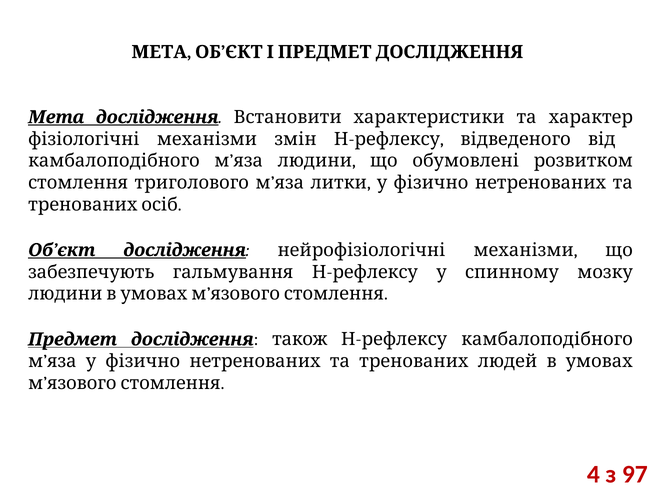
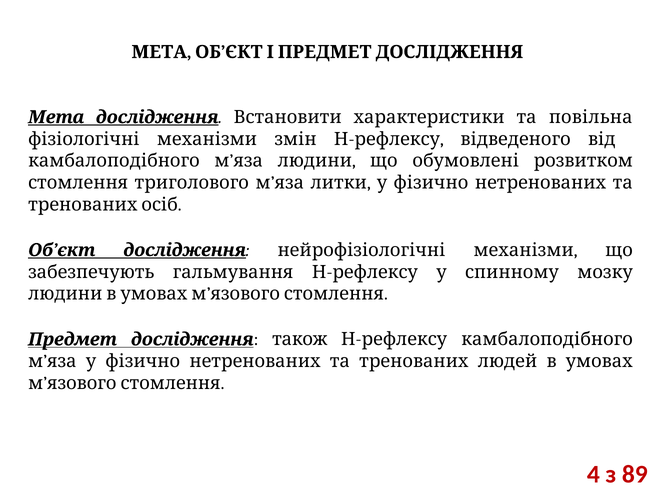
характер: характер -> повільна (591, 117)
97: 97 -> 89 (635, 475)
